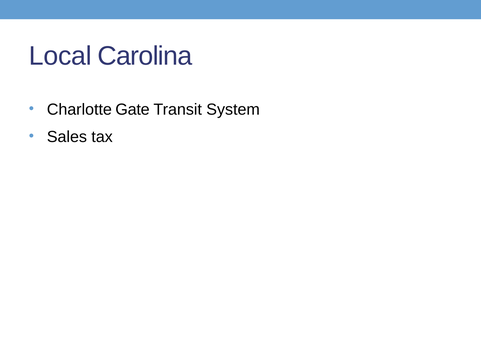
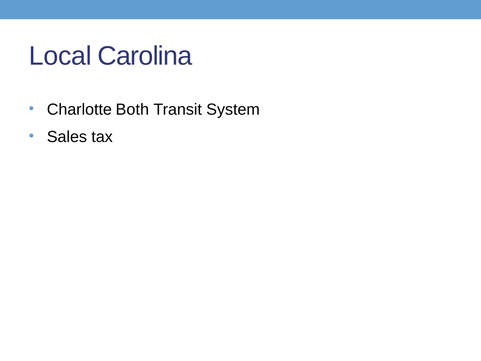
Gate: Gate -> Both (132, 109)
